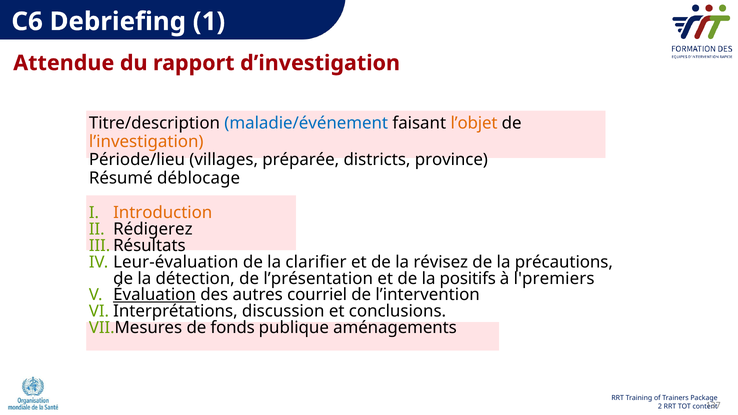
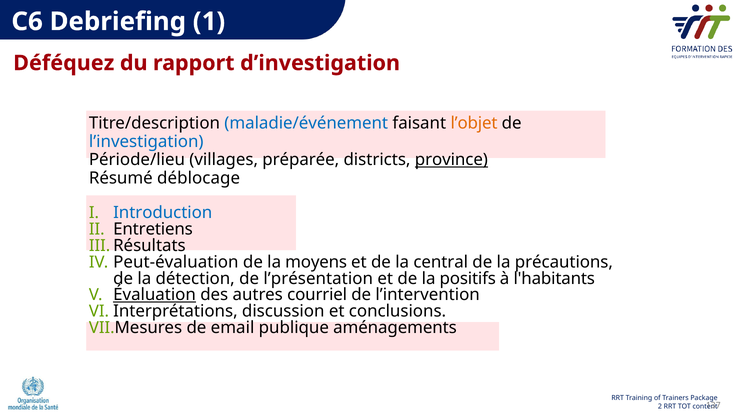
Attendue: Attendue -> Déféquez (64, 63)
l’investigation colour: orange -> blue (146, 142)
province underline: none -> present (451, 160)
Introduction colour: orange -> blue (163, 213)
Rédigerez: Rédigerez -> Entretiens (153, 229)
Leur-évaluation: Leur-évaluation -> Peut-évaluation (176, 262)
clarifier: clarifier -> moyens (316, 262)
révisez: révisez -> central (441, 262)
l'premiers: l'premiers -> l'habitants (554, 279)
fonds: fonds -> email (233, 328)
